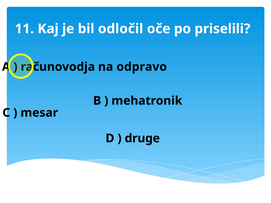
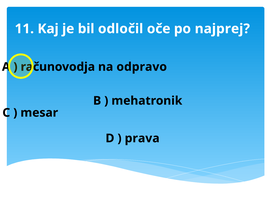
priselili: priselili -> najprej (222, 29)
druge: druge -> prava (142, 138)
